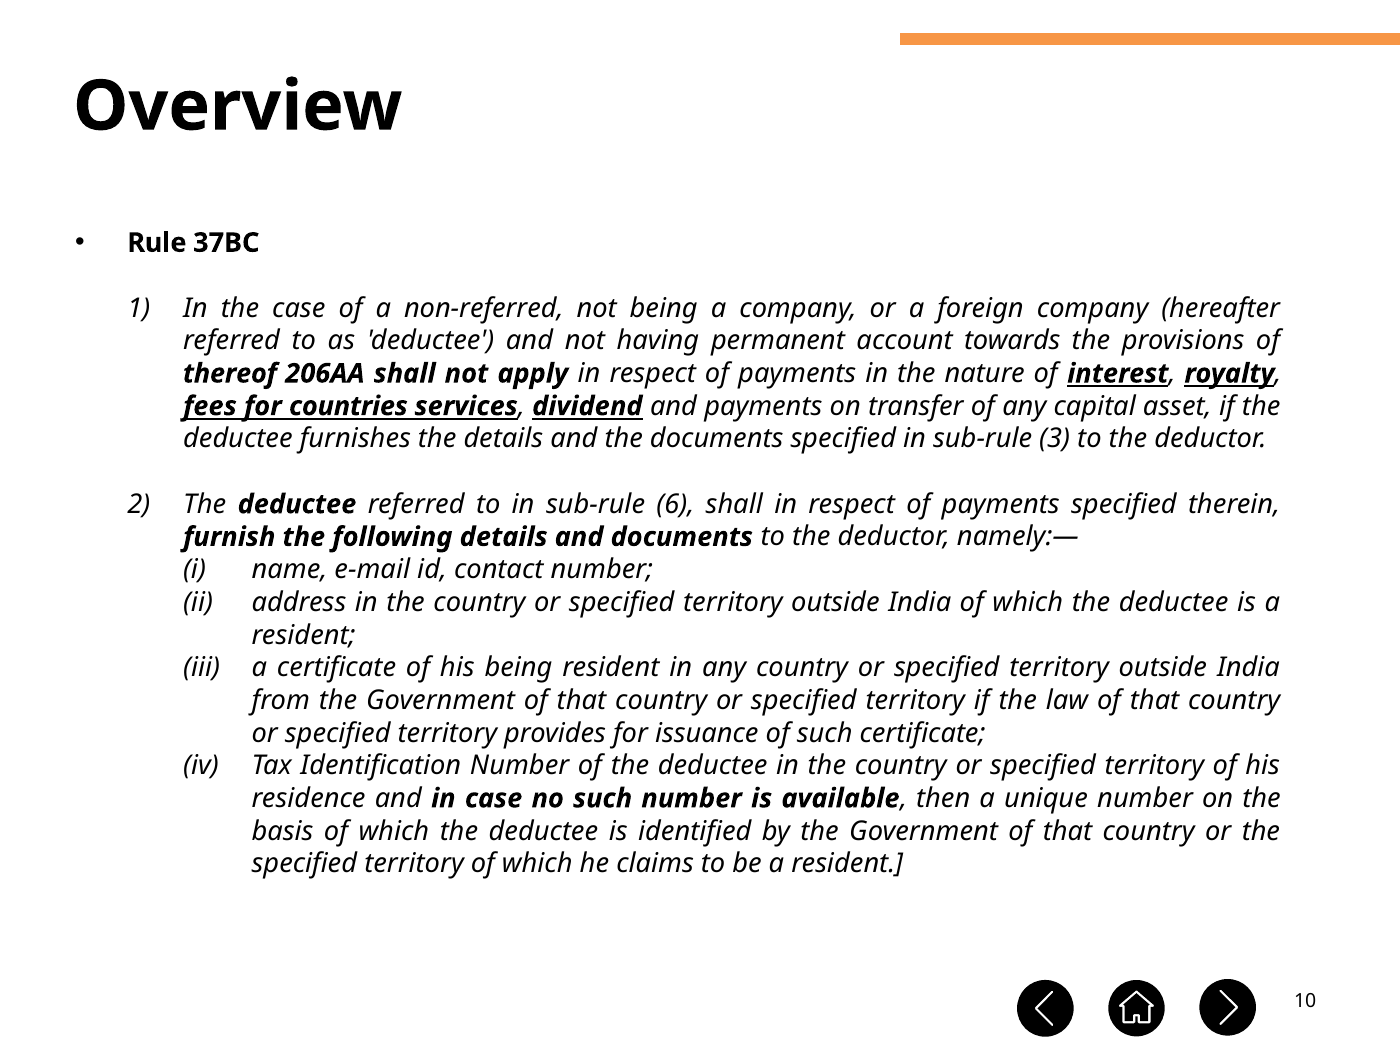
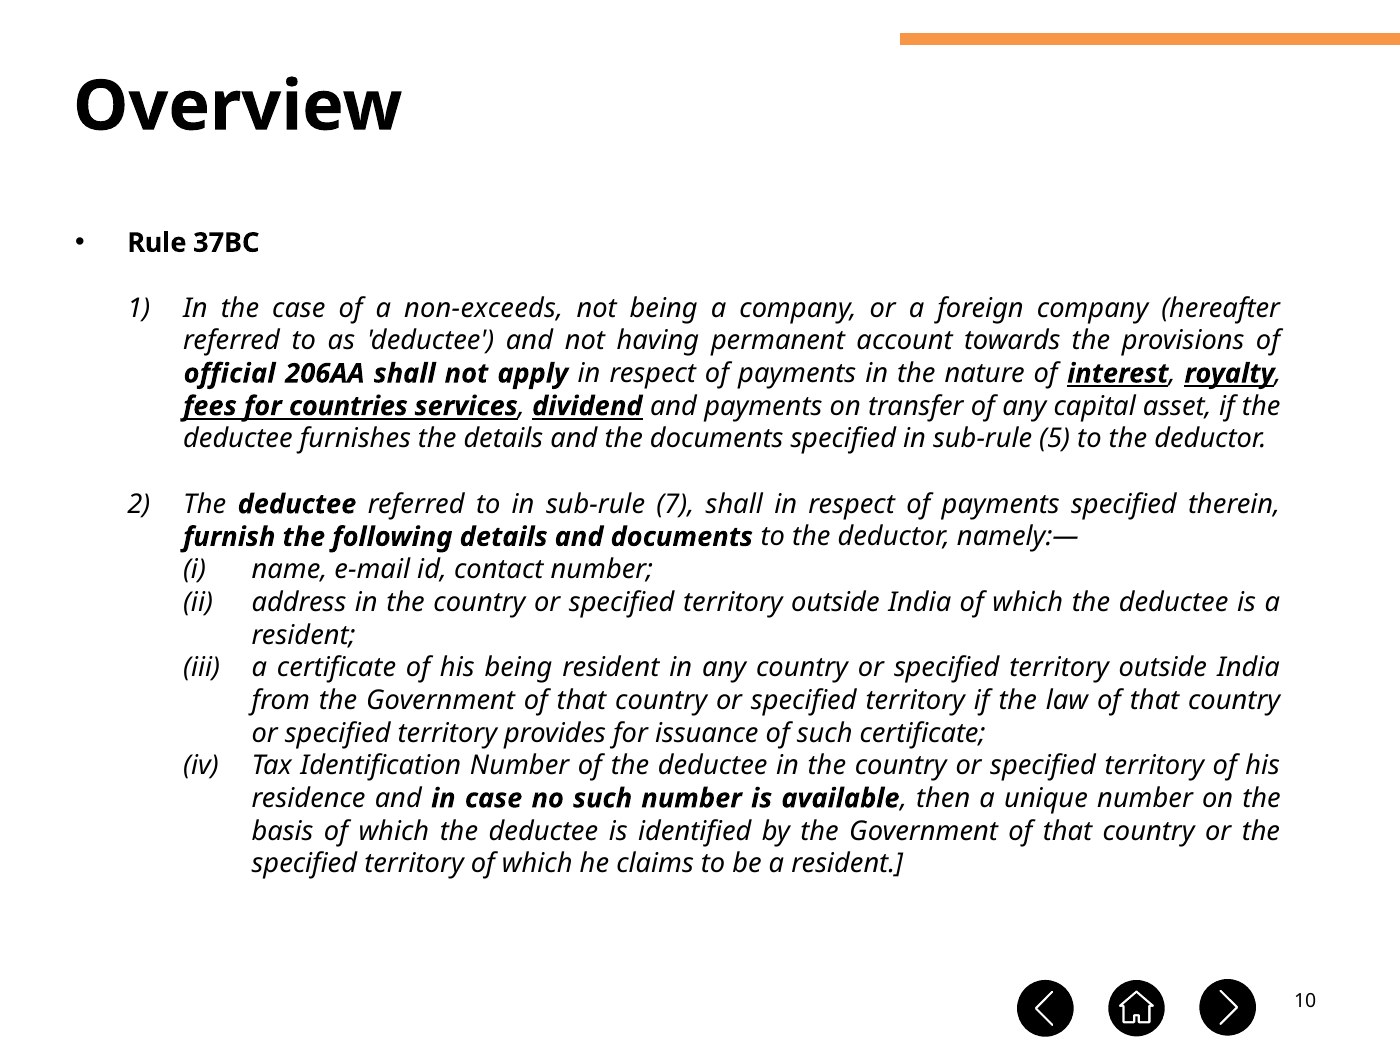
non-referred: non-referred -> non-exceeds (484, 308)
thereof: thereof -> official (230, 374)
3: 3 -> 5 (1055, 439)
6: 6 -> 7 (675, 504)
